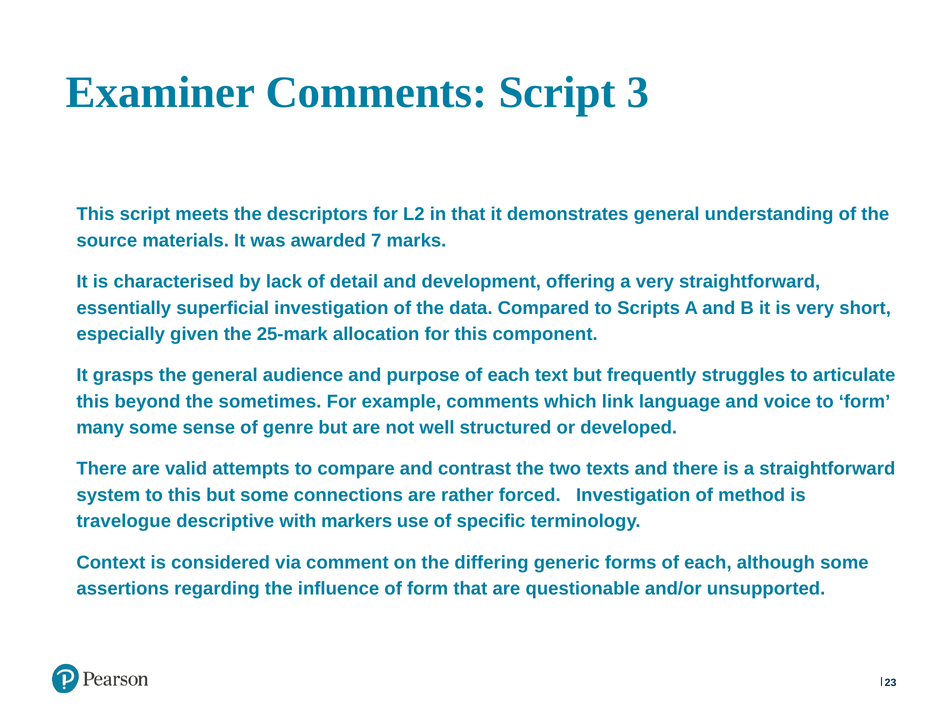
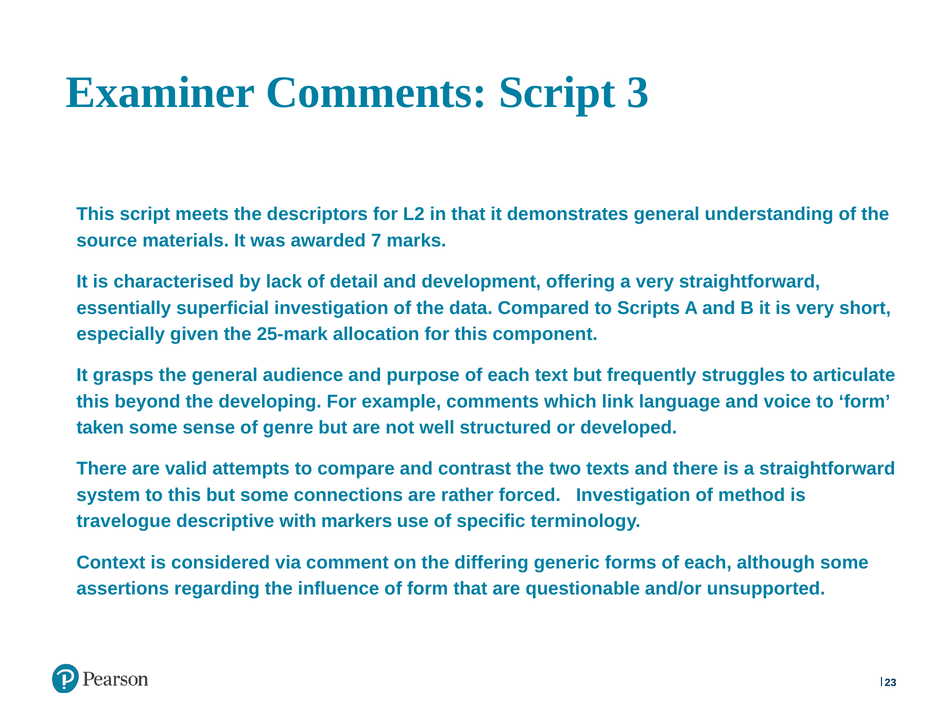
sometimes: sometimes -> developing (270, 401)
many: many -> taken (100, 428)
